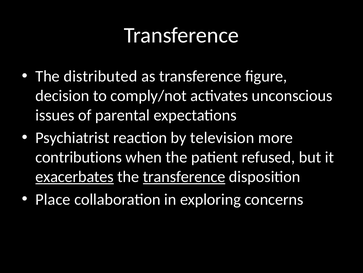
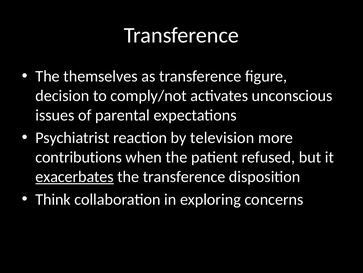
distributed: distributed -> themselves (101, 76)
transference underline: present -> none (184, 176)
Place: Place -> Think (53, 199)
